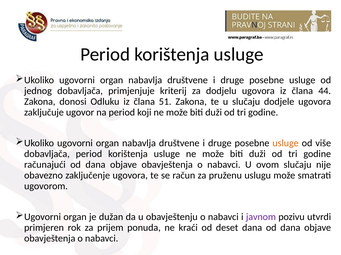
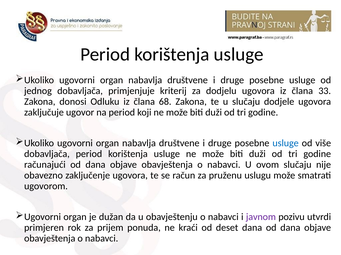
44: 44 -> 33 (325, 91)
51: 51 -> 68 (165, 102)
usluge colour: orange -> blue (286, 144)
